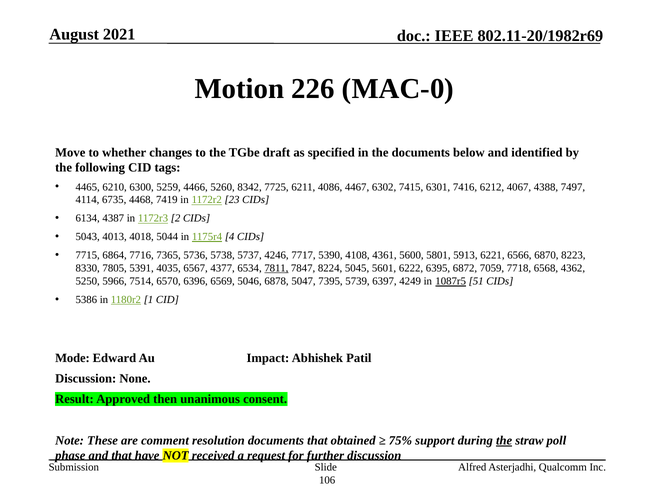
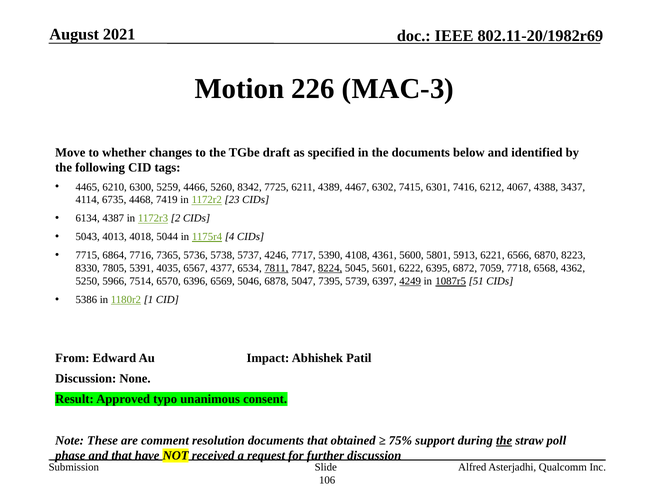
MAC-0: MAC-0 -> MAC-3 (398, 88)
4086: 4086 -> 4389 (330, 187)
7497: 7497 -> 3437 (573, 187)
8224 underline: none -> present (330, 268)
4249 underline: none -> present (410, 281)
Mode: Mode -> From (72, 358)
then: then -> typo (165, 399)
